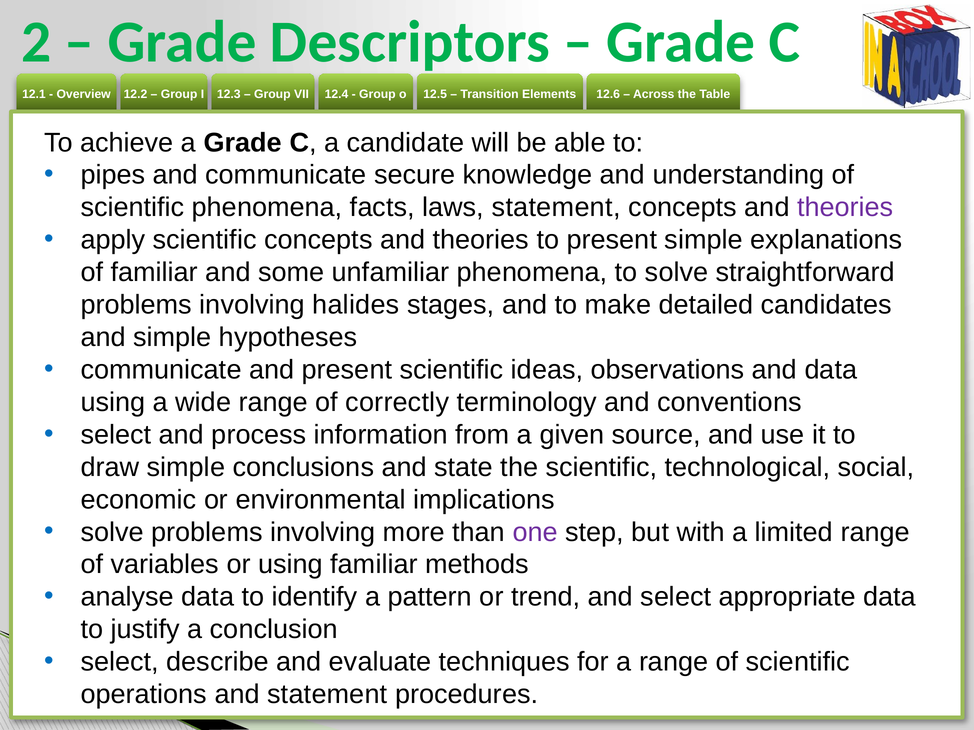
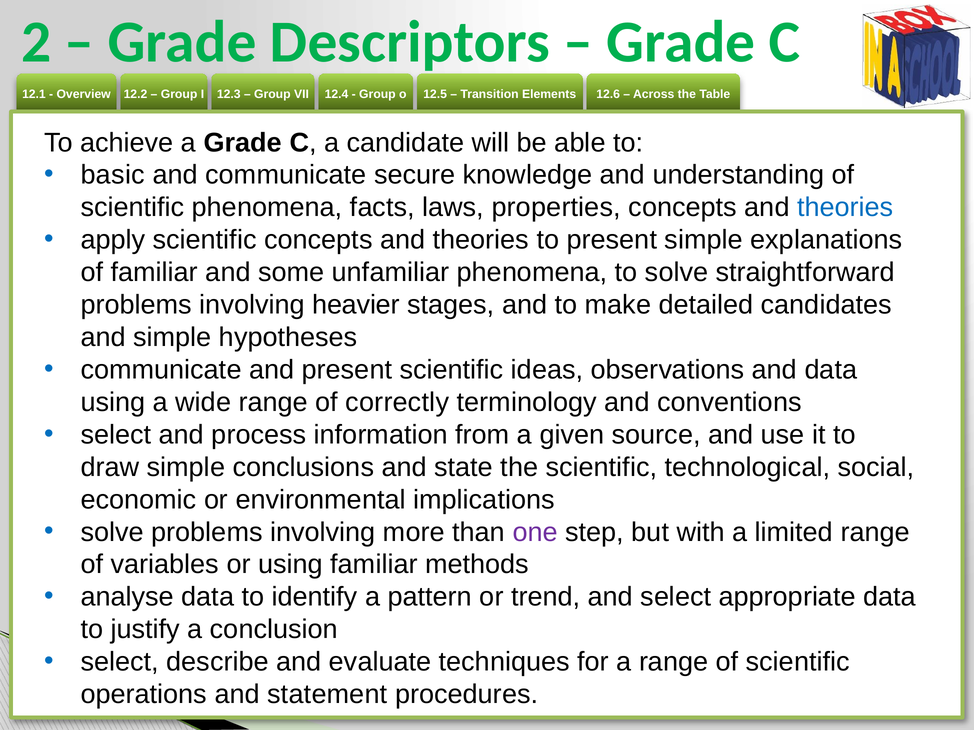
pipes: pipes -> basic (113, 175)
laws statement: statement -> properties (556, 208)
theories colour: purple -> blue (845, 208)
halides: halides -> heavier (356, 305)
